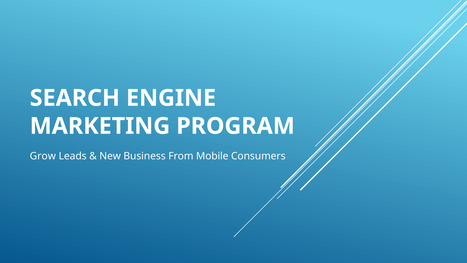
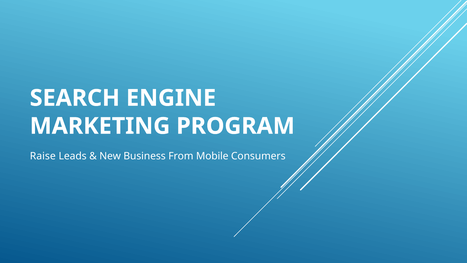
Grow: Grow -> Raise (43, 156)
